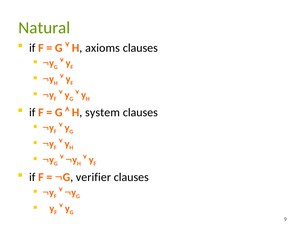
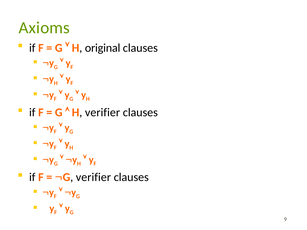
Natural: Natural -> Axioms (44, 28)
axioms: axioms -> original (103, 48)
H system: system -> verifier (103, 113)
